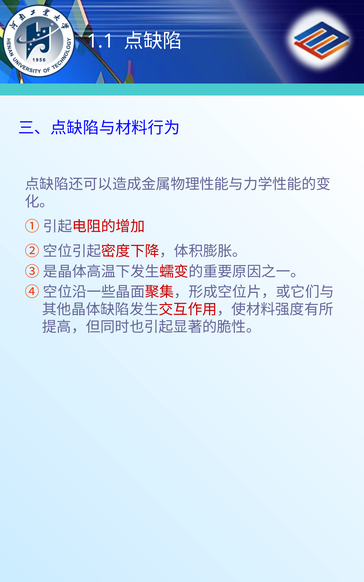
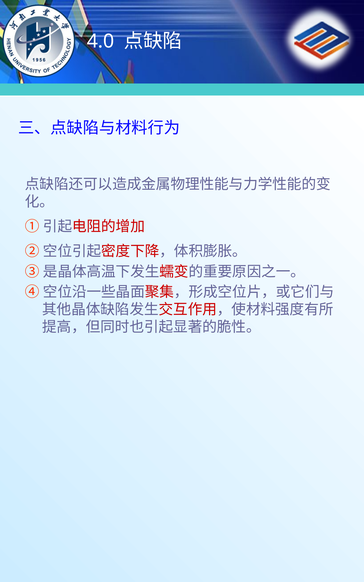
1.1: 1.1 -> 4.0 (101, 41)
